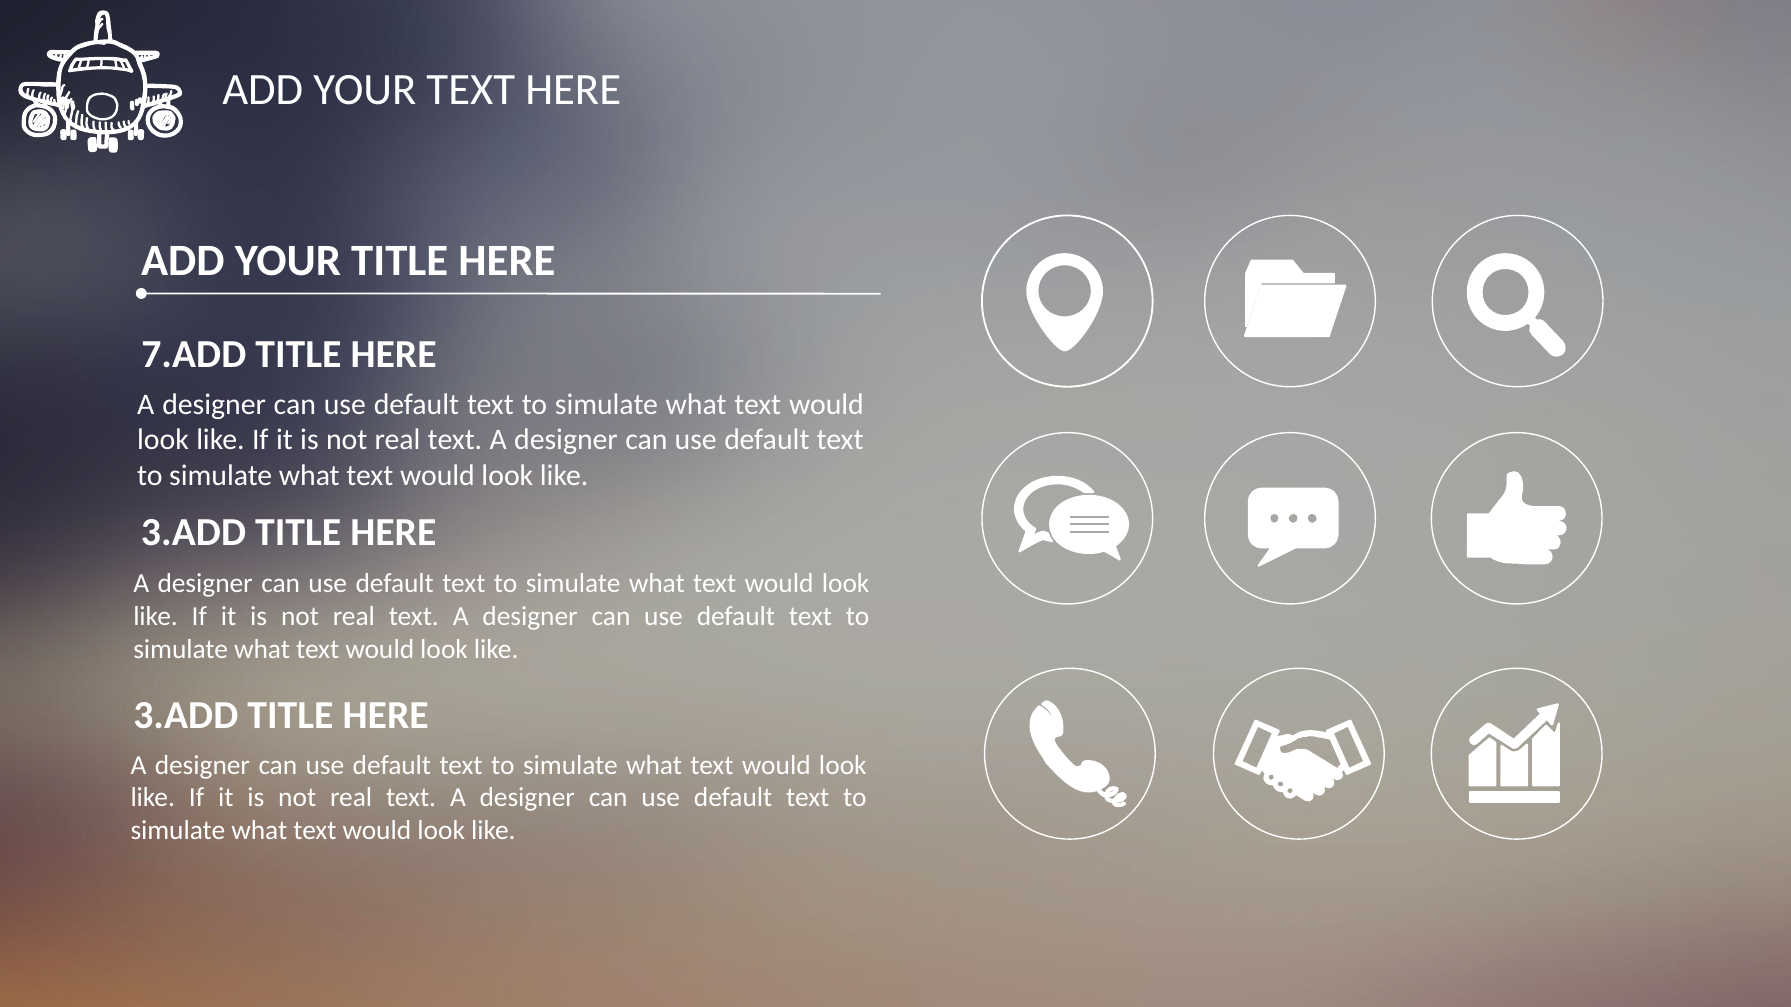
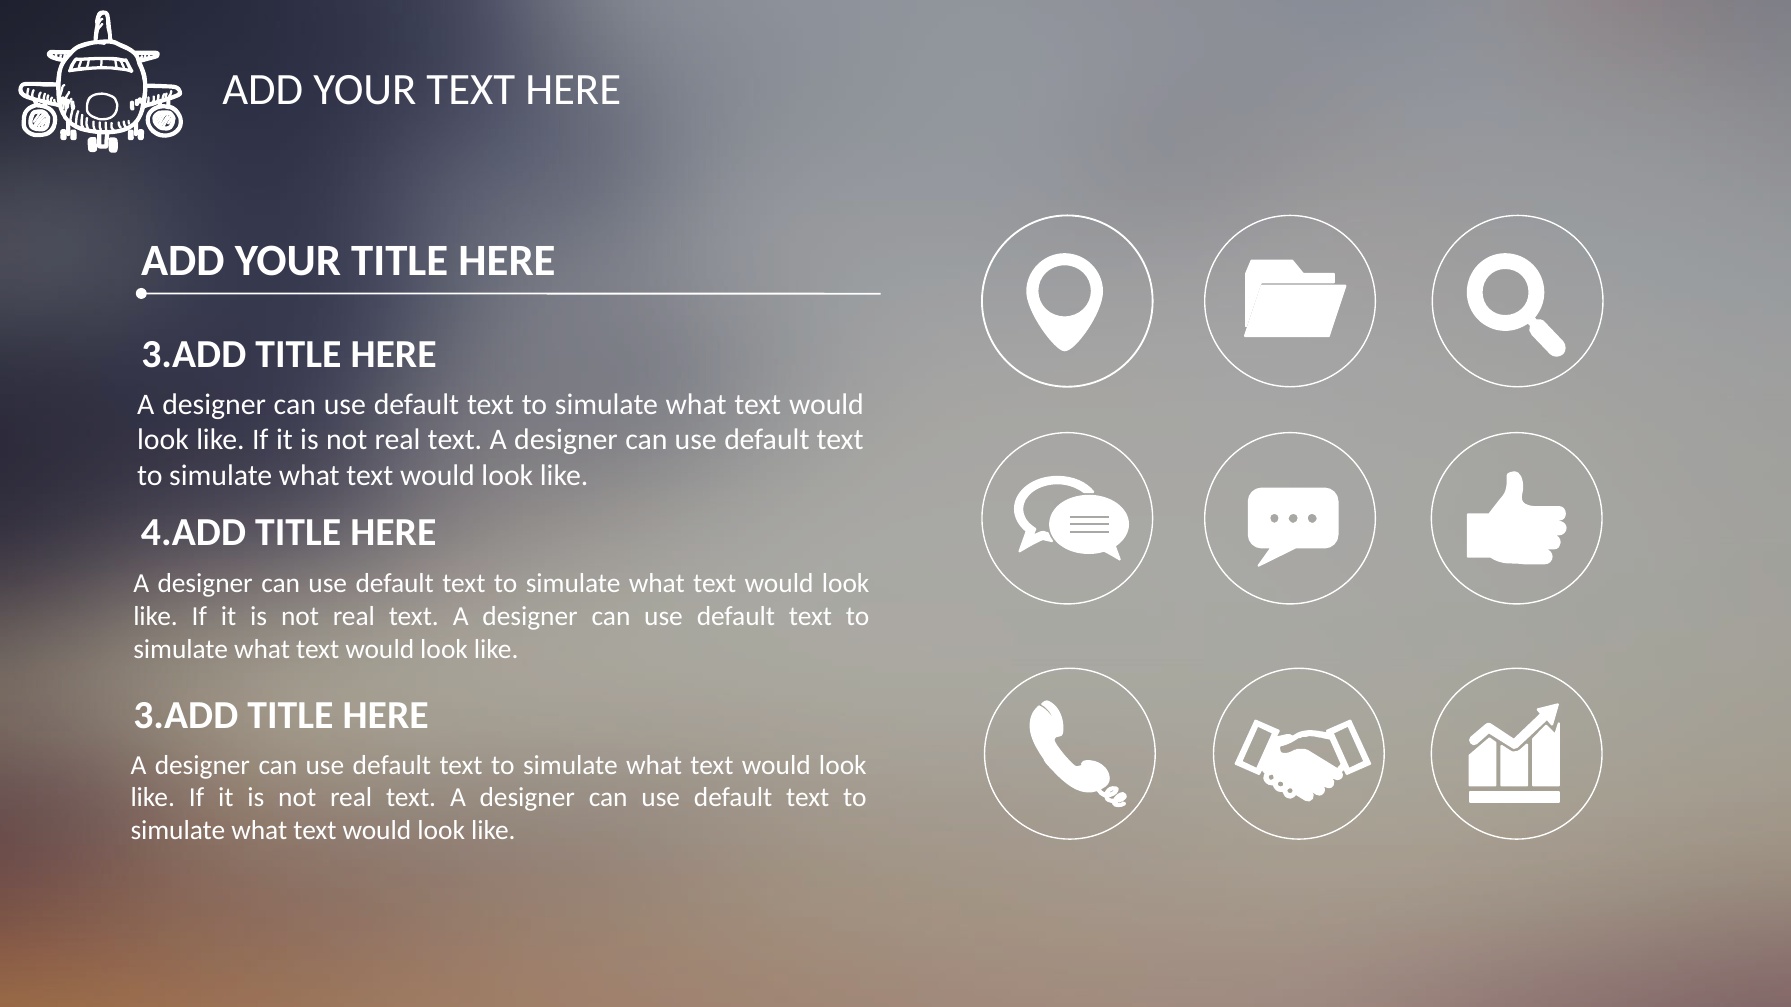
7.ADD: 7.ADD -> 3.ADD (194, 355)
3.ADD: 3.ADD -> 4.ADD (194, 532)
